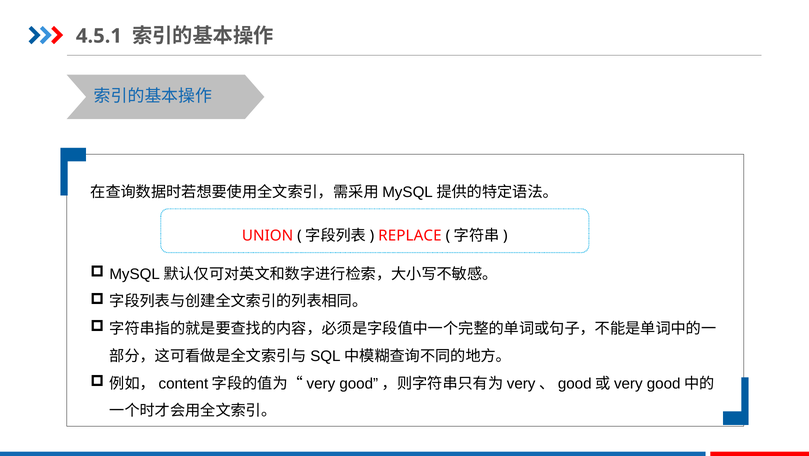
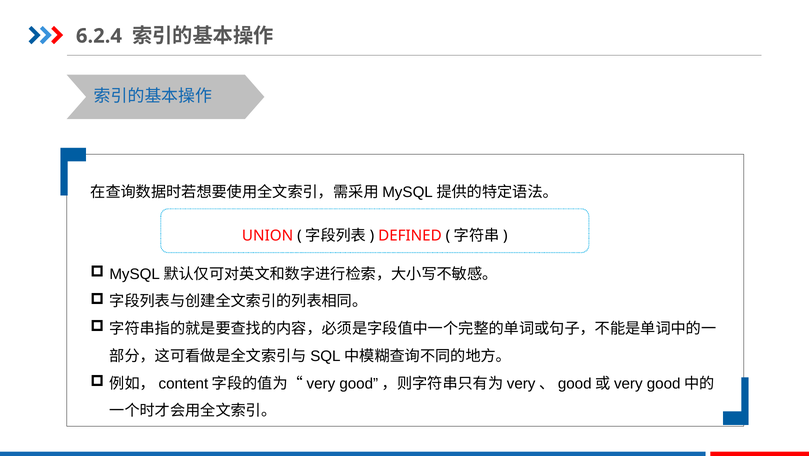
4.5.1: 4.5.1 -> 6.2.4 (99, 36)
REPLACE: REPLACE -> DEFINED (410, 236)
